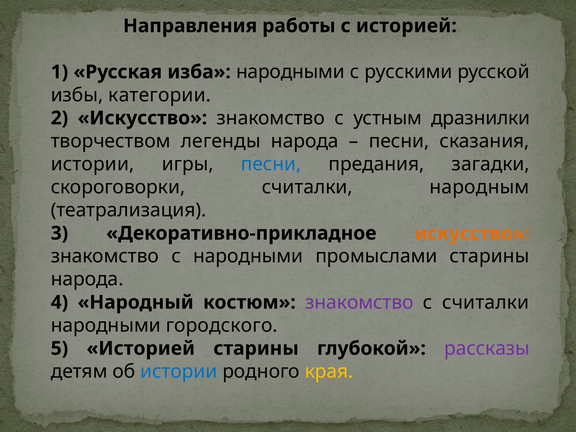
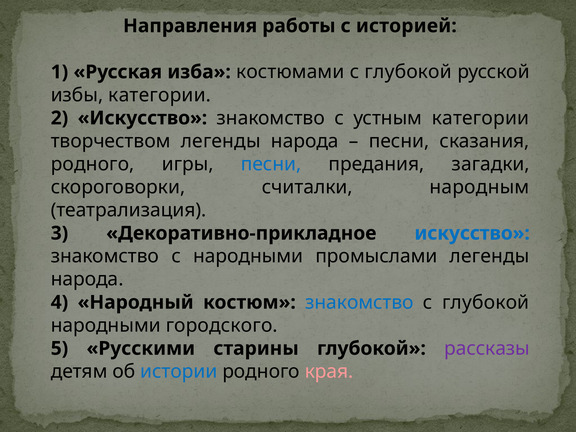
изба народными: народными -> костюмами (290, 72)
русскими: русскими -> глубокой (408, 72)
устным дразнилки: дразнилки -> категории (480, 118)
истории: истории -> родного (93, 164)
искусство colour: orange -> blue (472, 233)
промыслами старины: старины -> легенды (490, 256)
знакомство colour: purple -> blue (359, 302)
считалки: считалки -> глубокой (486, 302)
5 Историей: Историей -> Русскими (141, 348)
края colour: yellow -> pink (329, 371)
